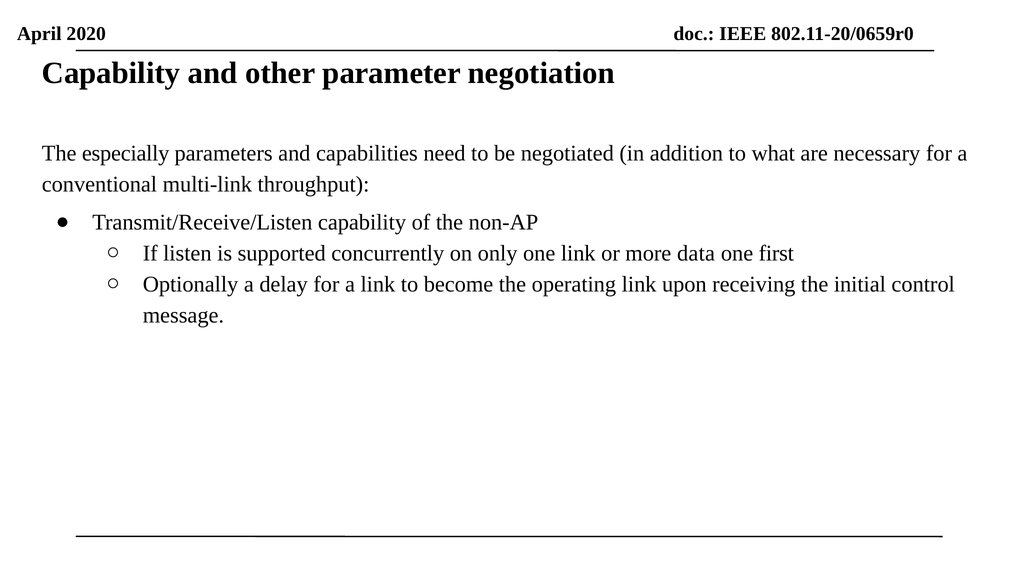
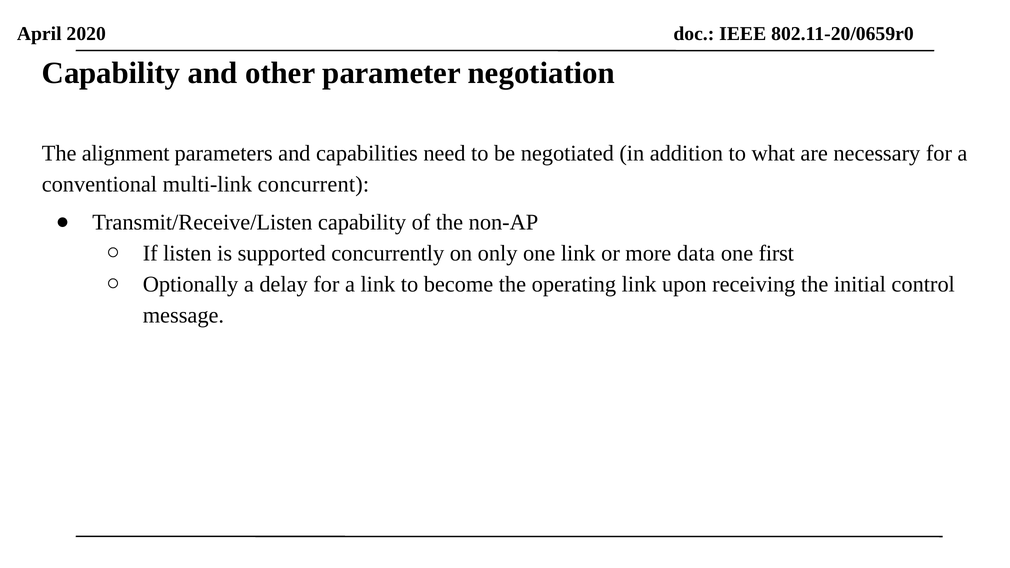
especially: especially -> alignment (126, 154)
throughput: throughput -> concurrent (313, 185)
